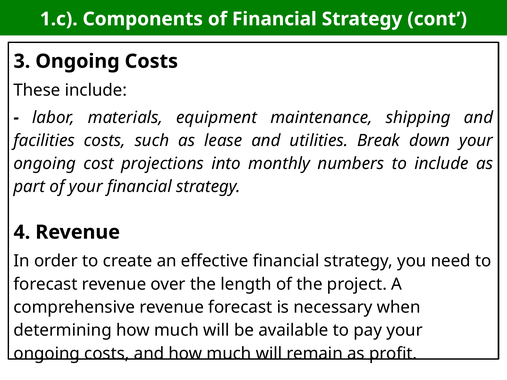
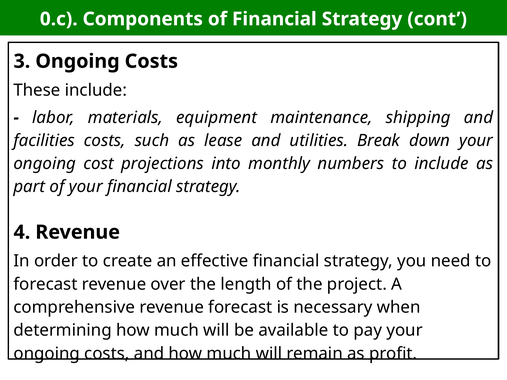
1.c: 1.c -> 0.c (59, 19)
